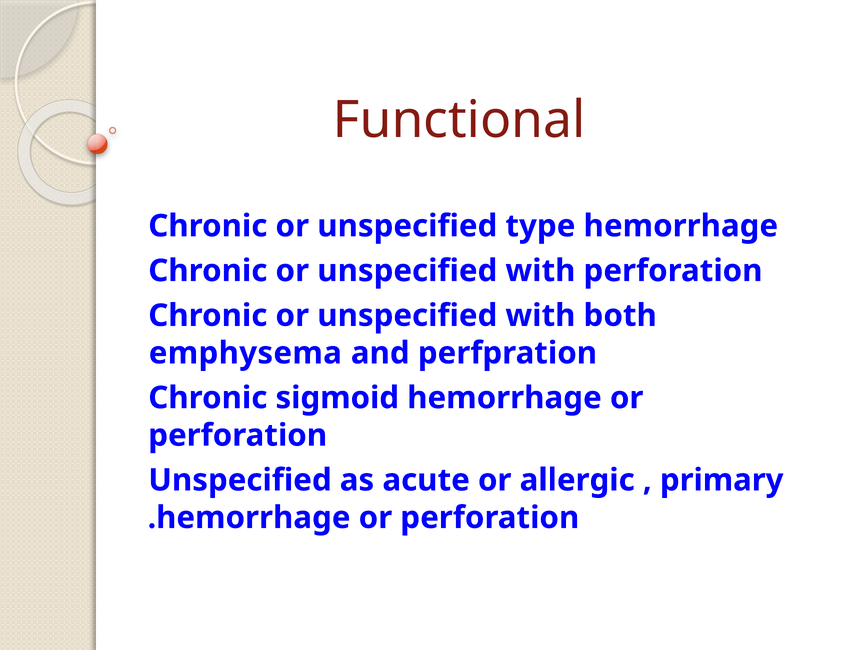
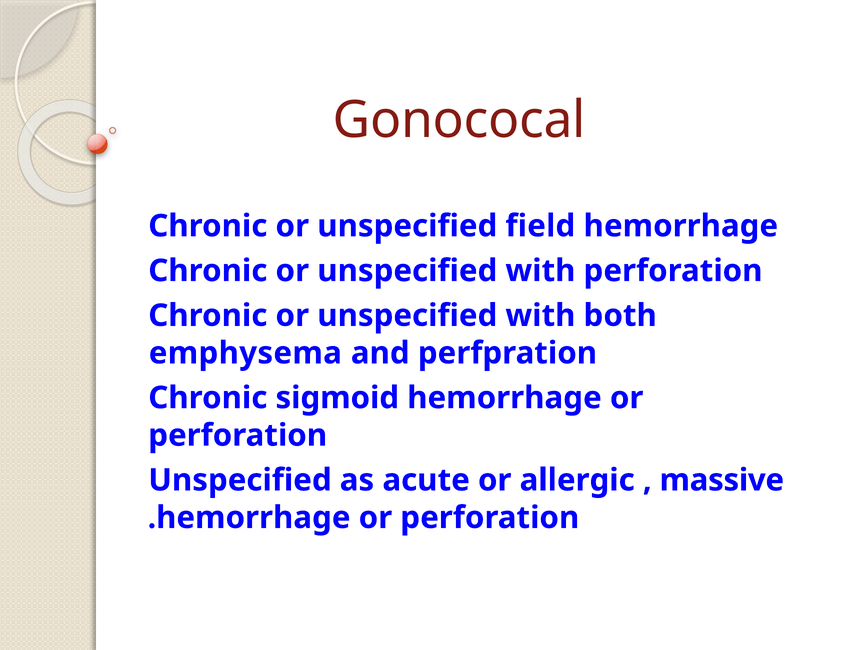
Functional: Functional -> Gonococal (459, 120)
type: type -> field (540, 226)
primary: primary -> massive (722, 480)
